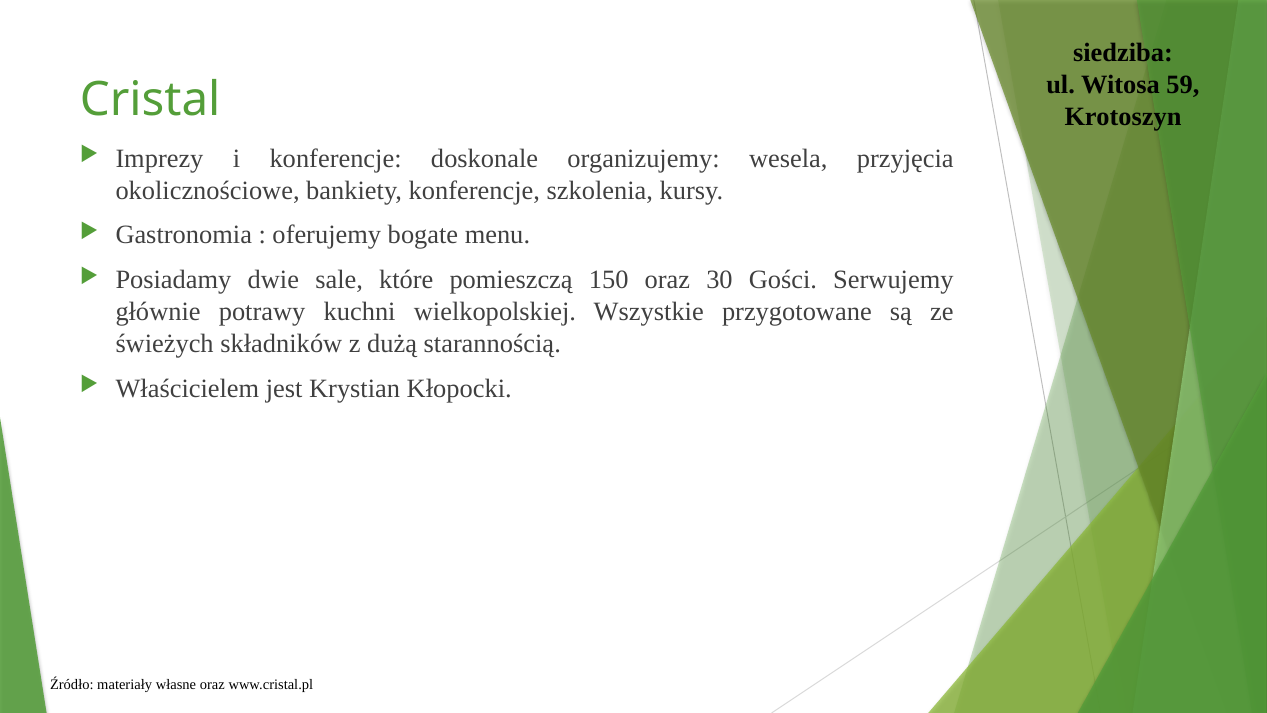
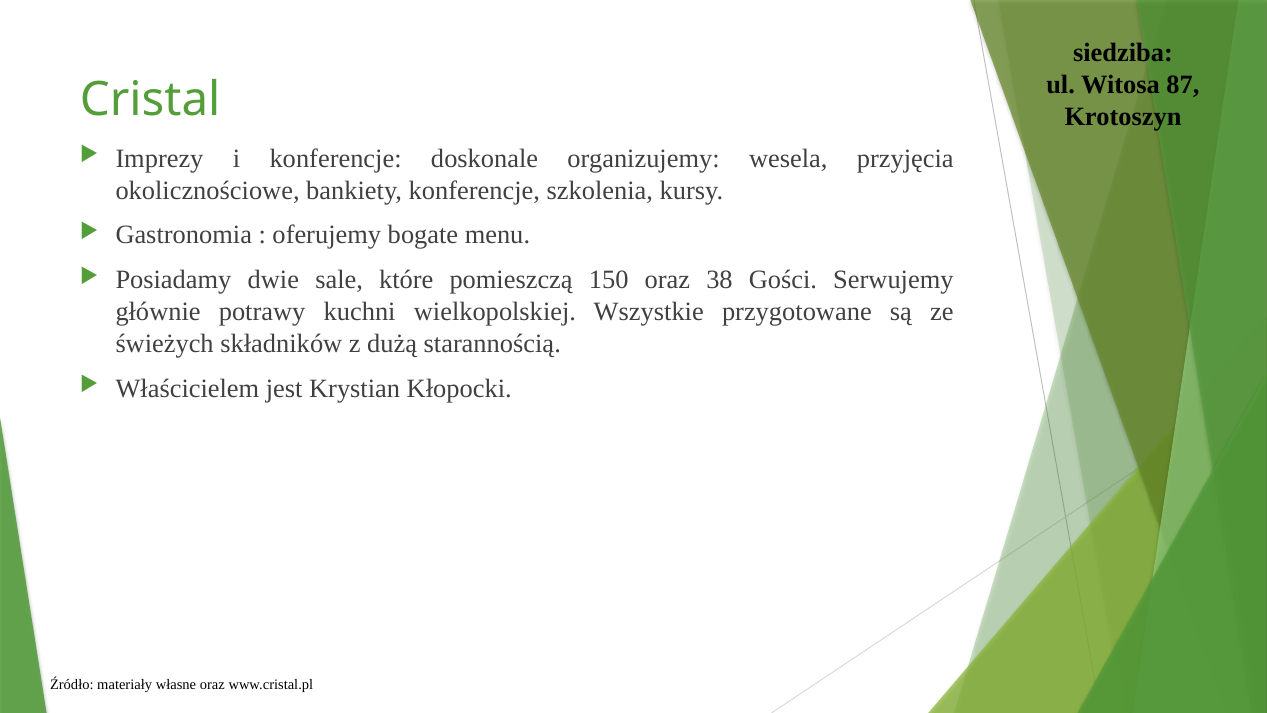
59: 59 -> 87 (1183, 85)
30: 30 -> 38 (720, 280)
